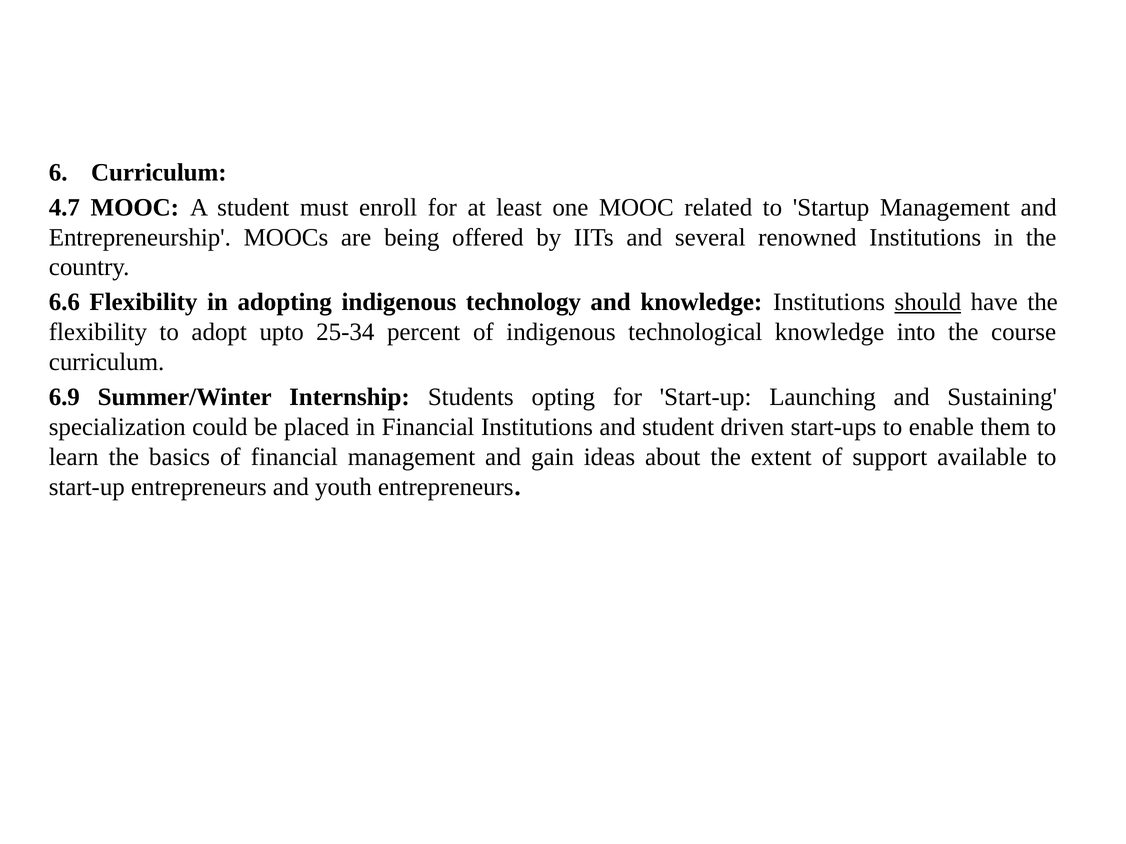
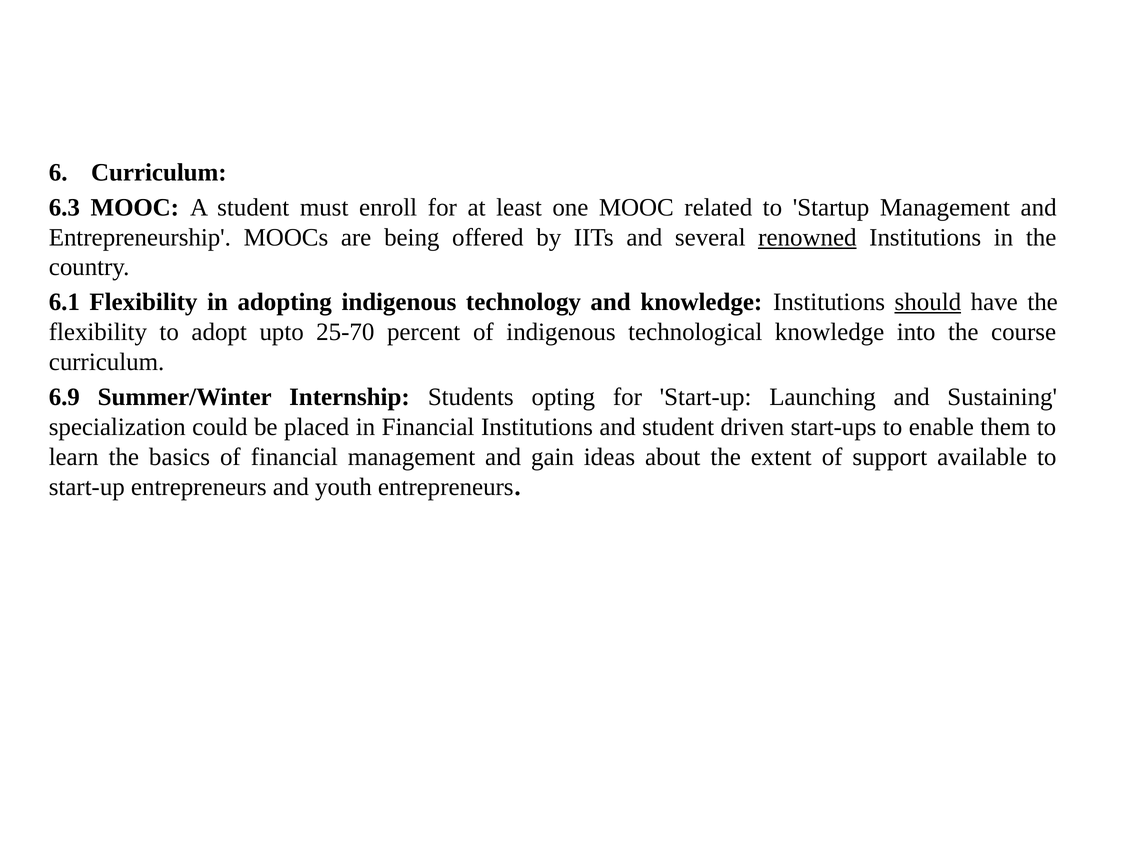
4.7: 4.7 -> 6.3 (64, 207)
renowned underline: none -> present (807, 237)
6.6: 6.6 -> 6.1 (64, 302)
25-34: 25-34 -> 25-70 (345, 332)
